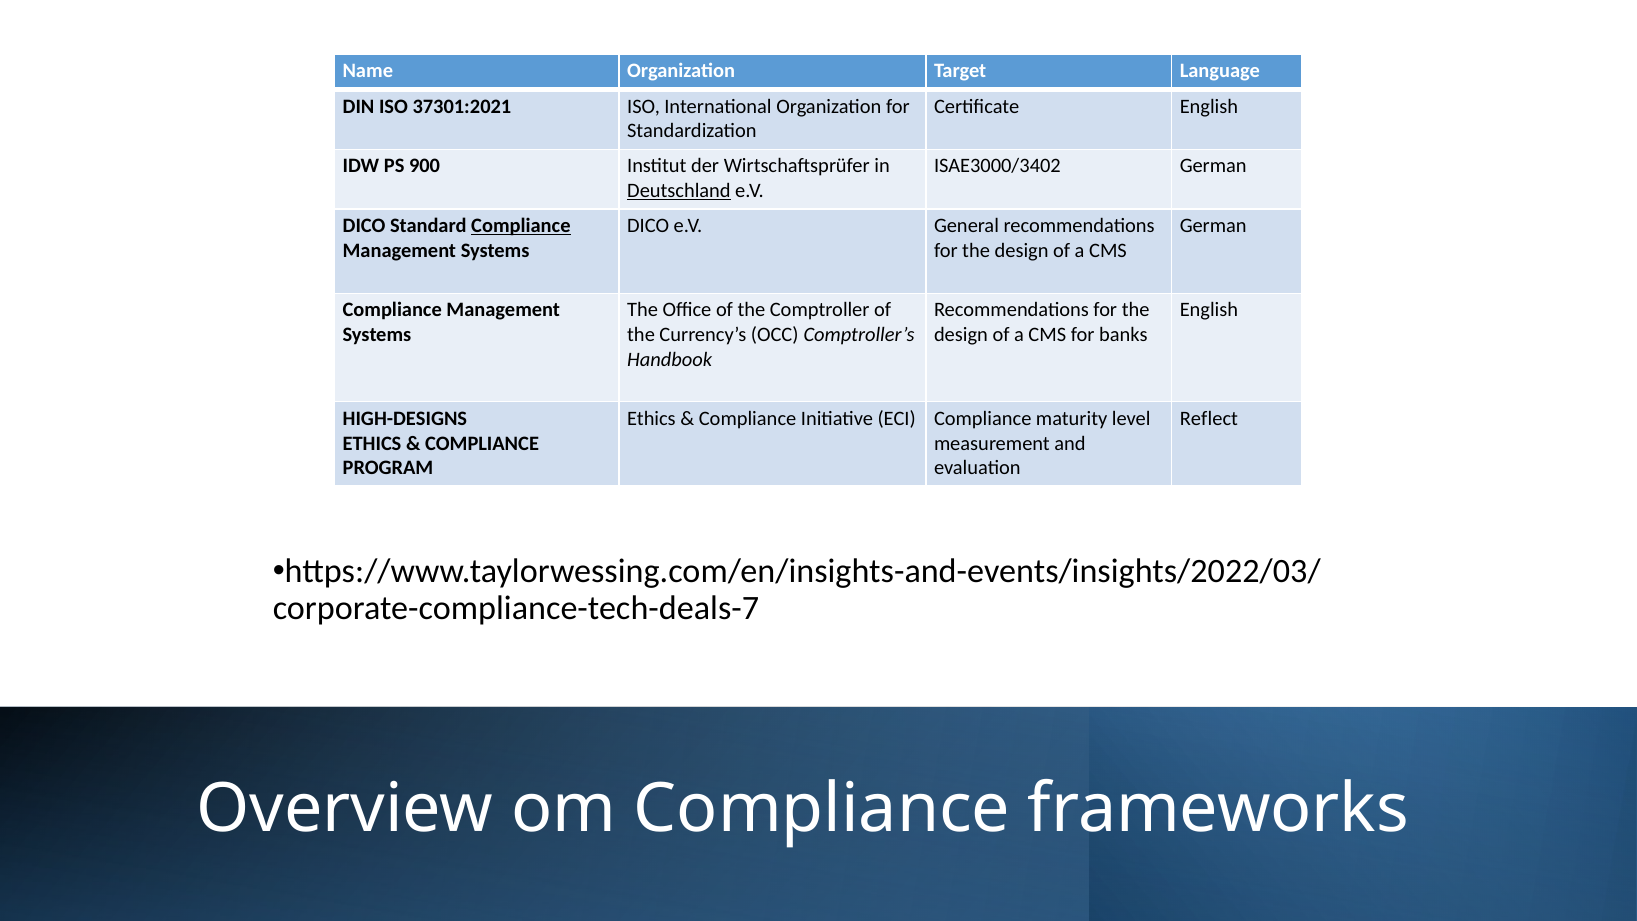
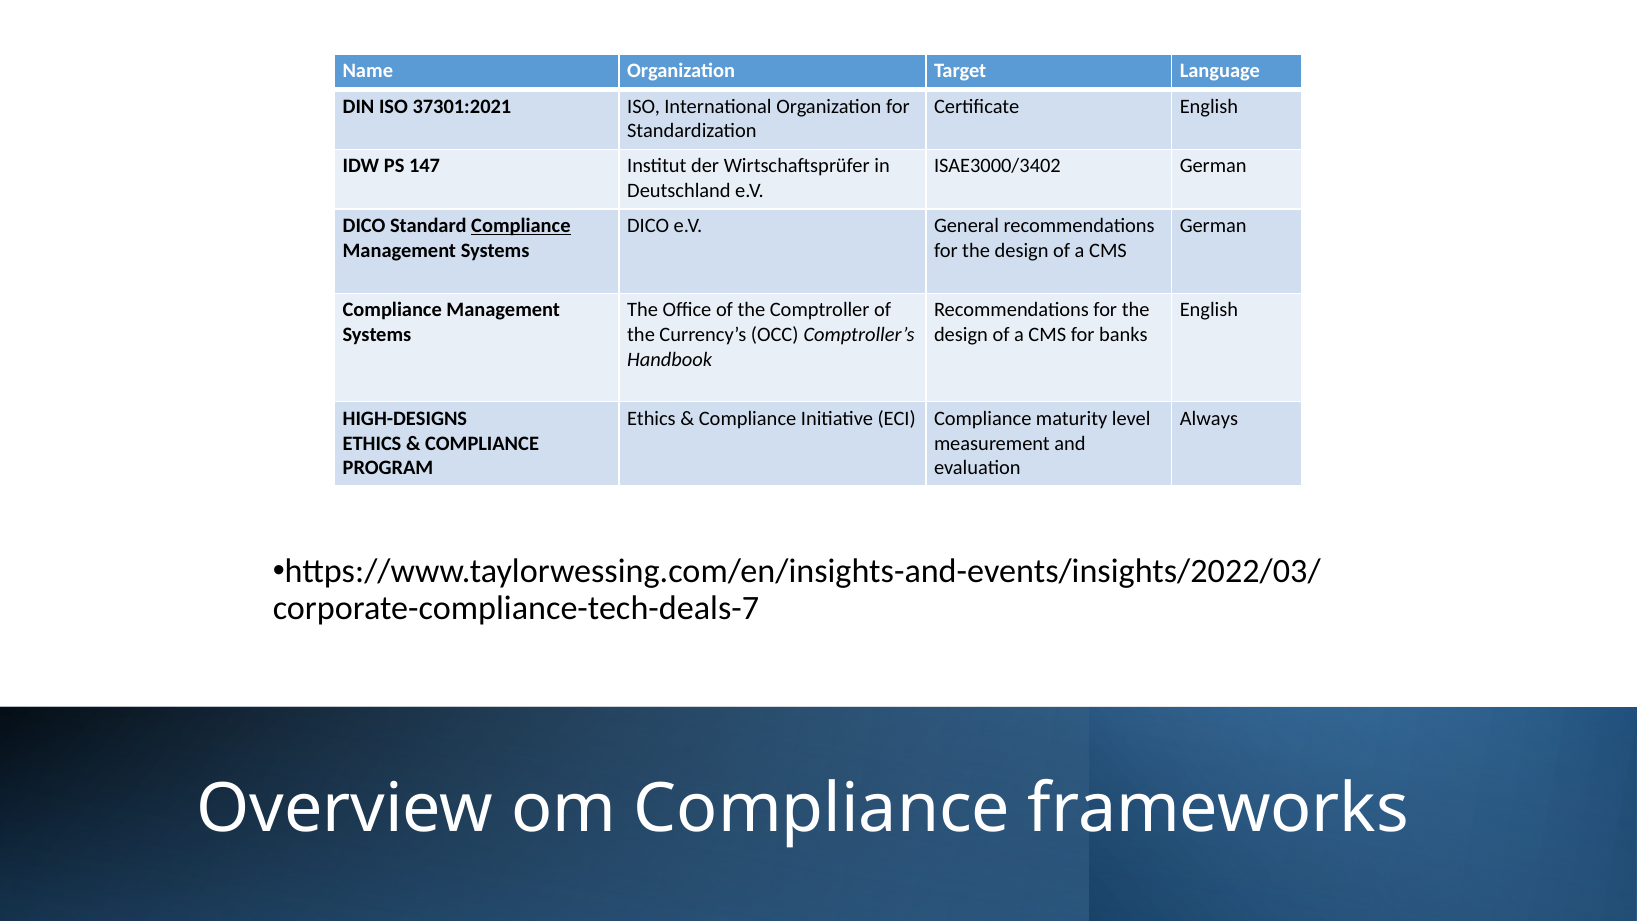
900: 900 -> 147 (425, 166)
Deutschland underline: present -> none (679, 191)
Reflect: Reflect -> Always (1209, 418)
